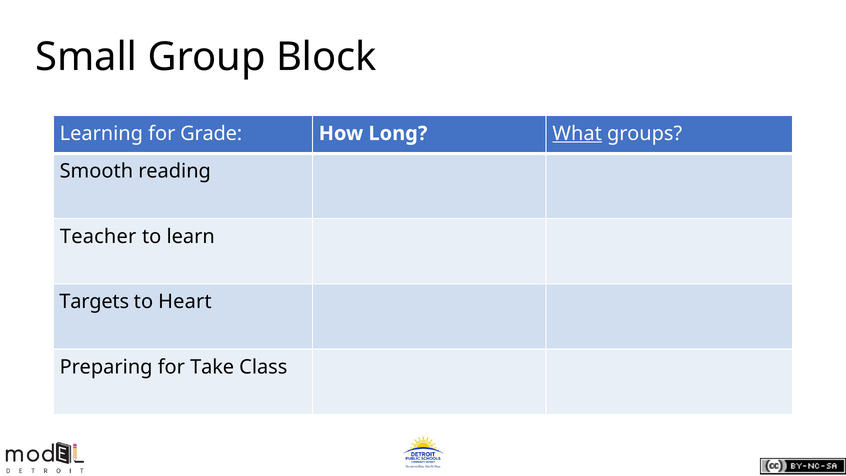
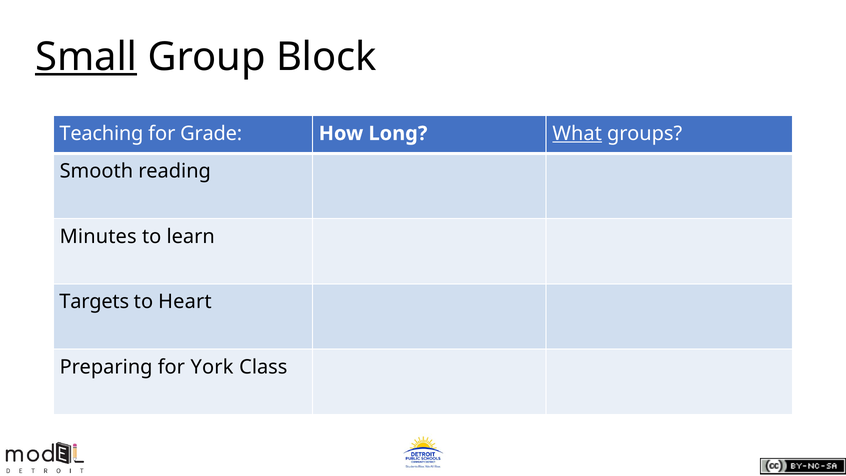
Small underline: none -> present (86, 57)
Learning: Learning -> Teaching (101, 133)
Teacher: Teacher -> Minutes (98, 237)
Take: Take -> York (212, 367)
